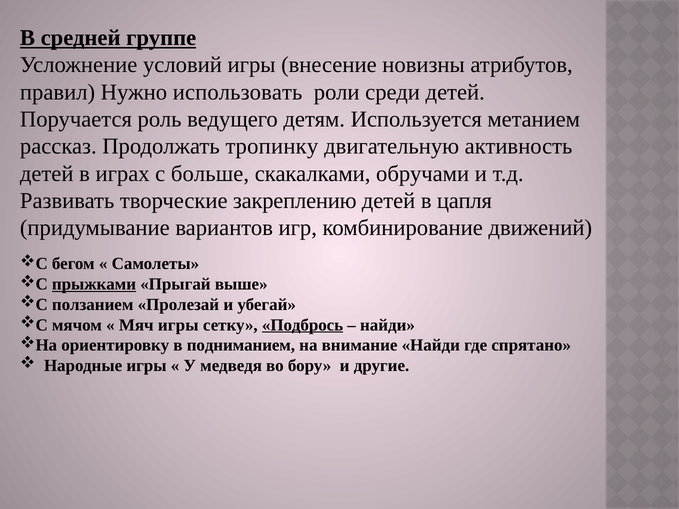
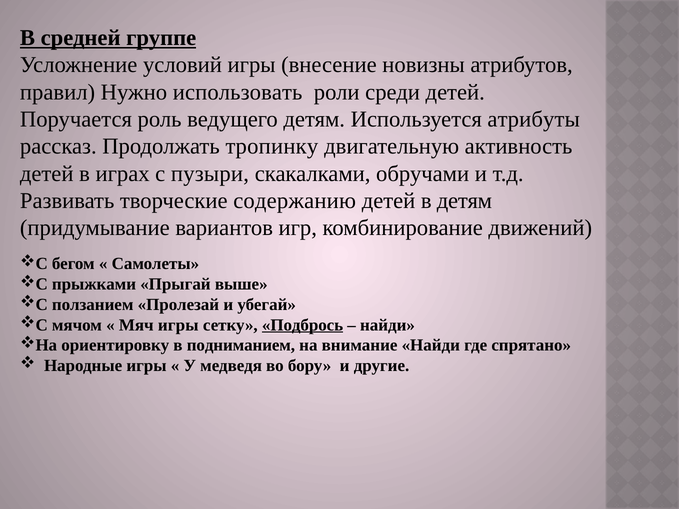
метанием: метанием -> атрибуты (534, 119)
больше: больше -> пузыри (210, 174)
закреплению: закреплению -> содержанию (295, 201)
в цапля: цапля -> детям (464, 201)
прыжками underline: present -> none (94, 284)
